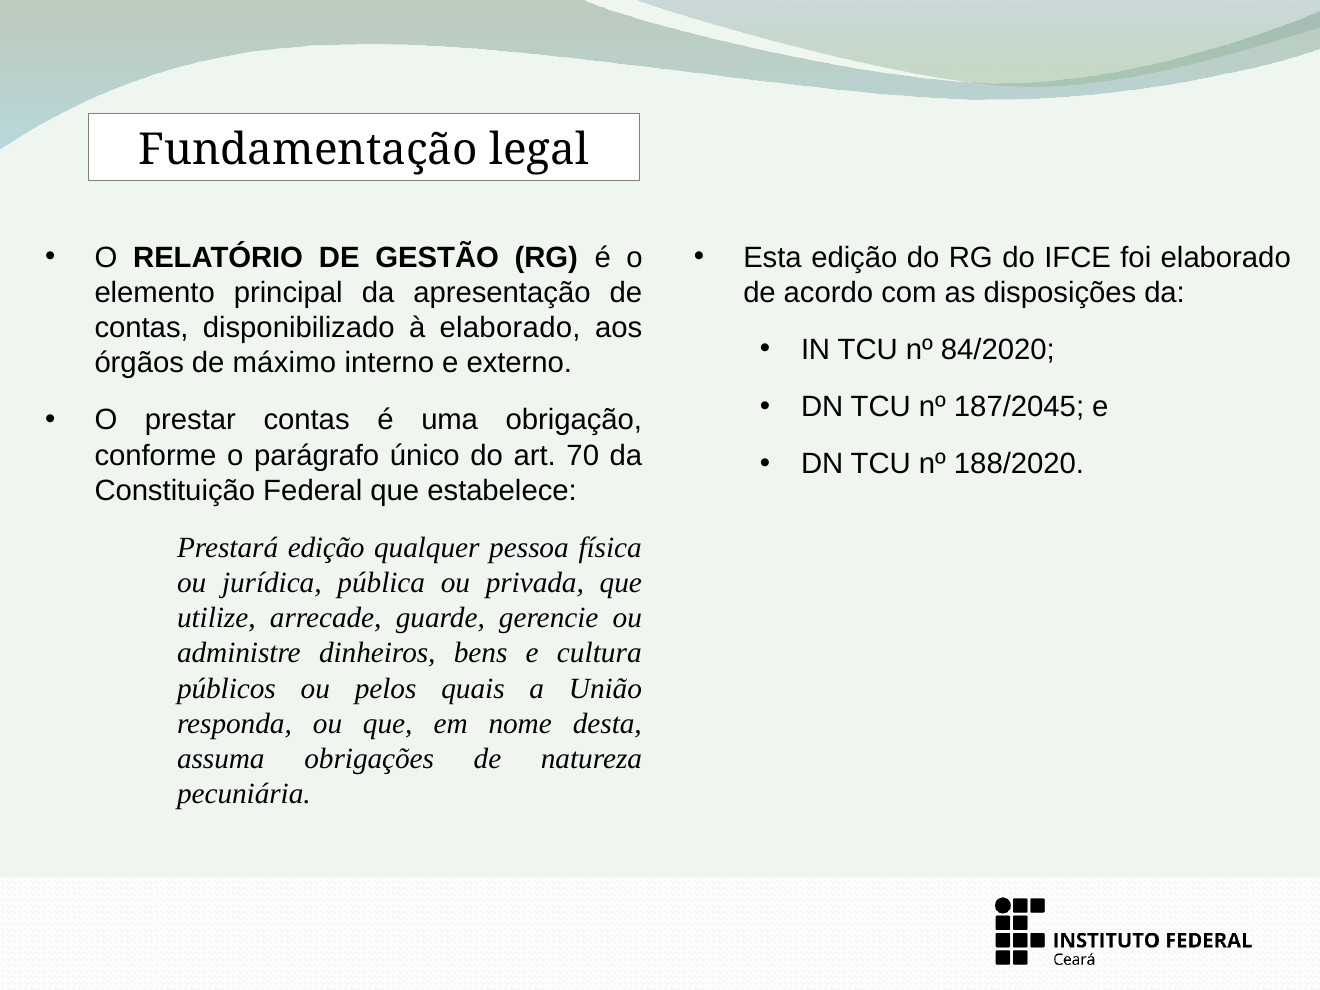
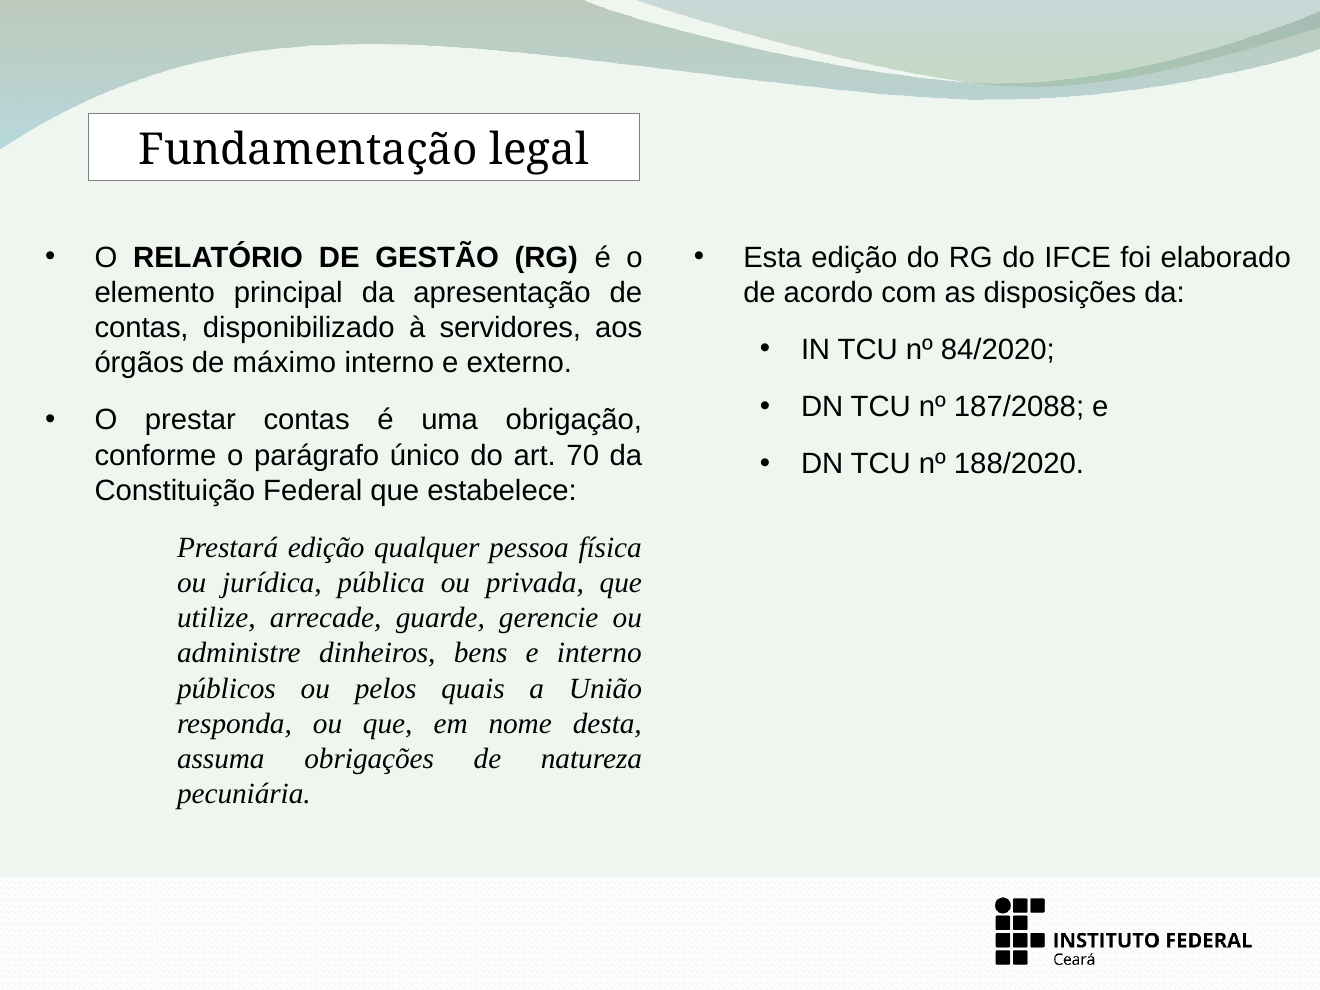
à elaborado: elaborado -> servidores (510, 328)
187/2045: 187/2045 -> 187/2088 (1019, 407)
e cultura: cultura -> interno (599, 653)
